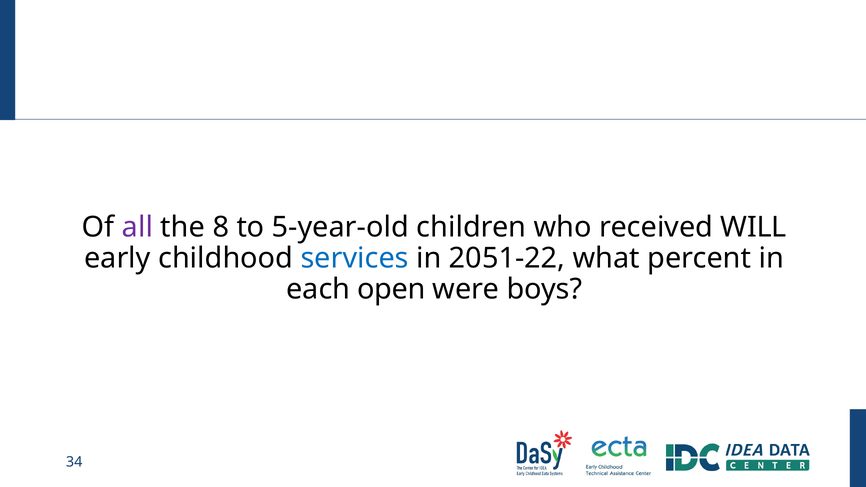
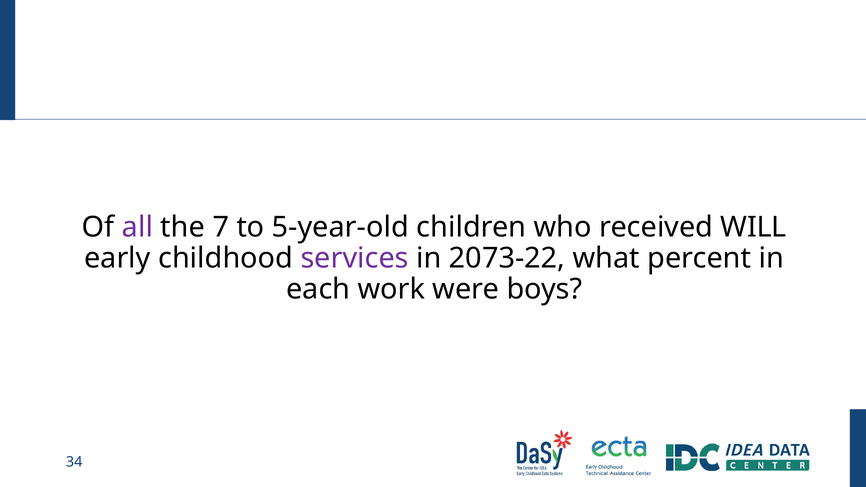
8: 8 -> 7 (221, 227)
services colour: blue -> purple (355, 258)
2051-22: 2051-22 -> 2073-22 (507, 258)
open: open -> work (391, 289)
